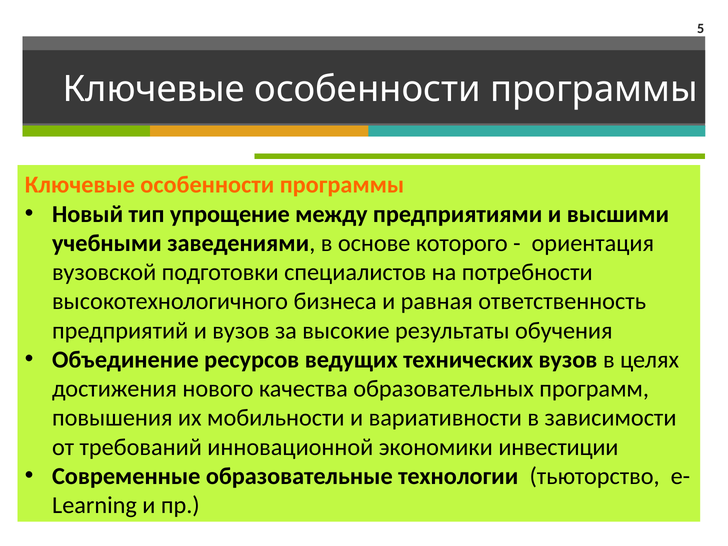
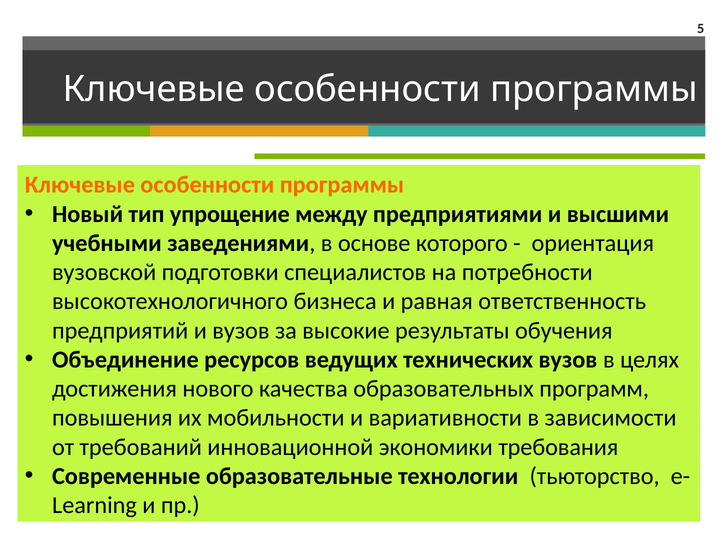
инвестиции: инвестиции -> требования (558, 447)
